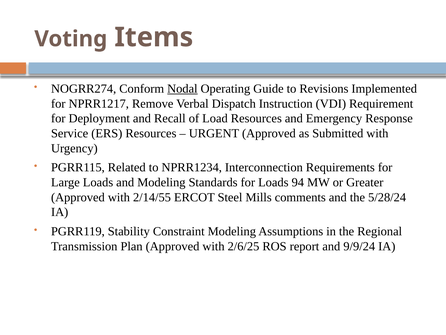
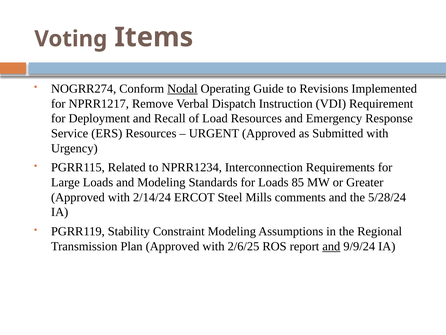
94: 94 -> 85 (298, 182)
2/14/55: 2/14/55 -> 2/14/24 (152, 197)
and underline: none -> present (331, 246)
